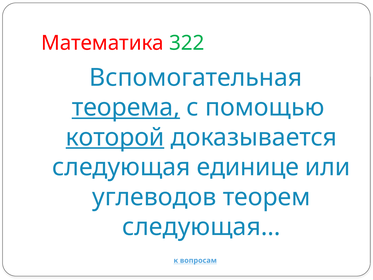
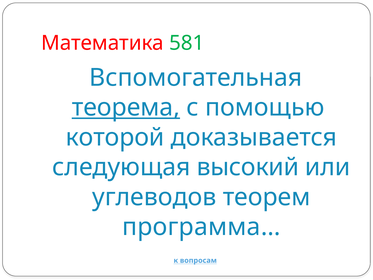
322: 322 -> 581 (187, 43)
которой underline: present -> none (115, 137)
единице: единице -> высокий (248, 167)
следующая…: следующая… -> программа… (201, 227)
